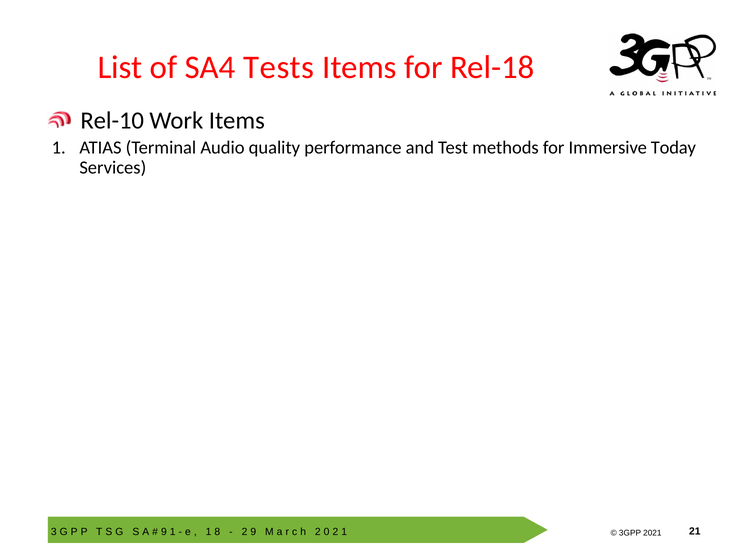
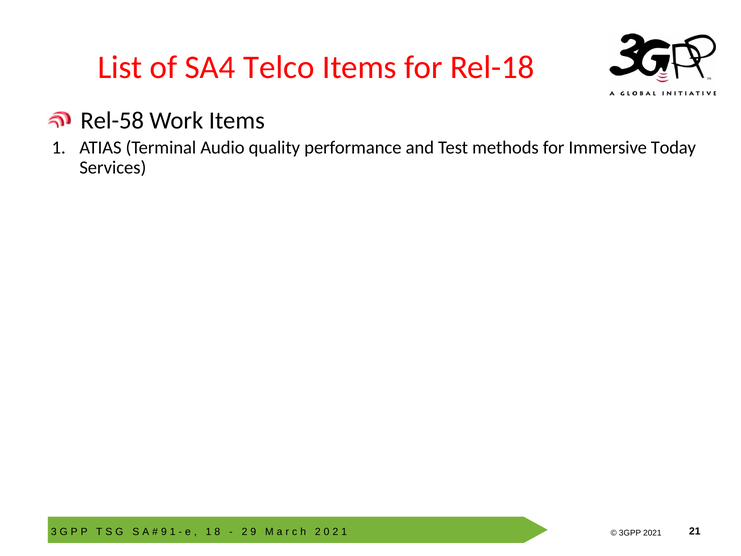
Tests: Tests -> Telco (279, 67)
Rel-10: Rel-10 -> Rel-58 (112, 121)
